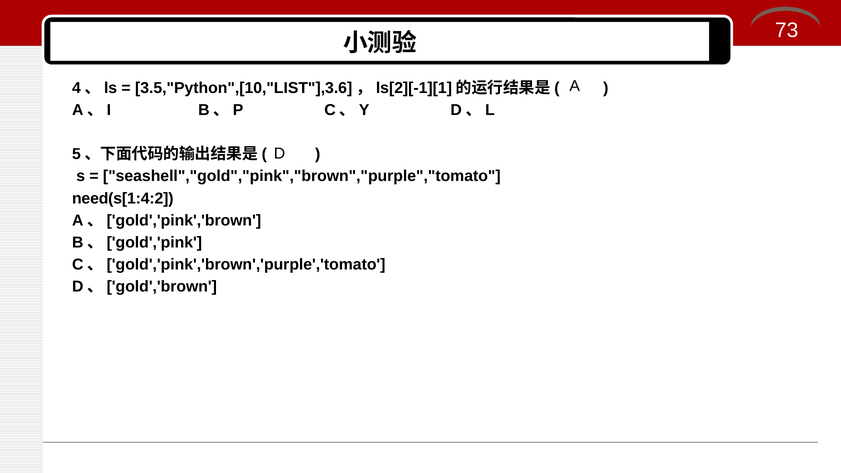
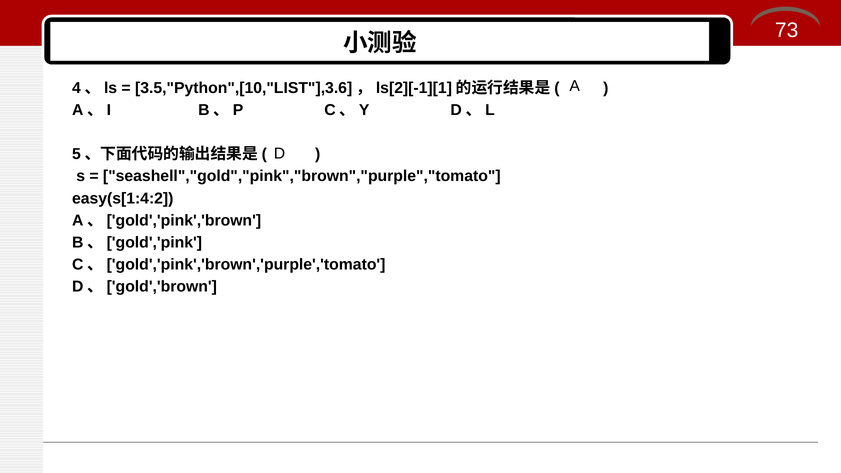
need(s[1:4:2: need(s[1:4:2 -> easy(s[1:4:2 (123, 198)
